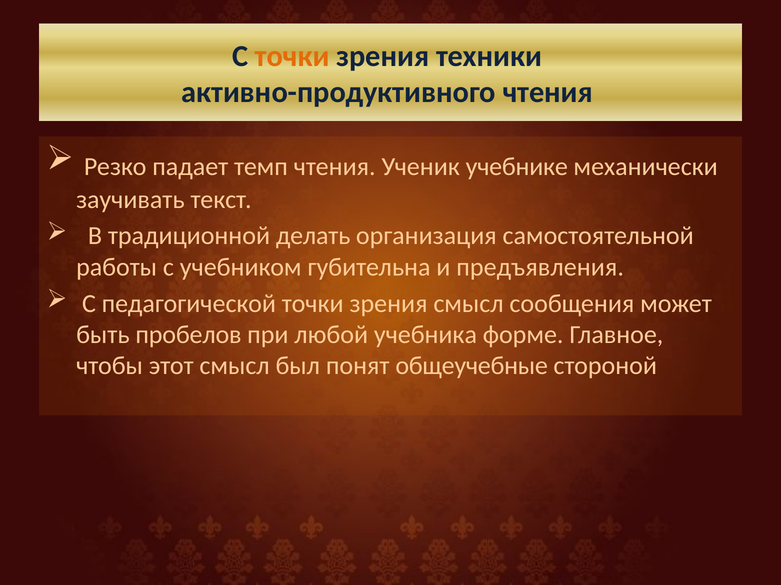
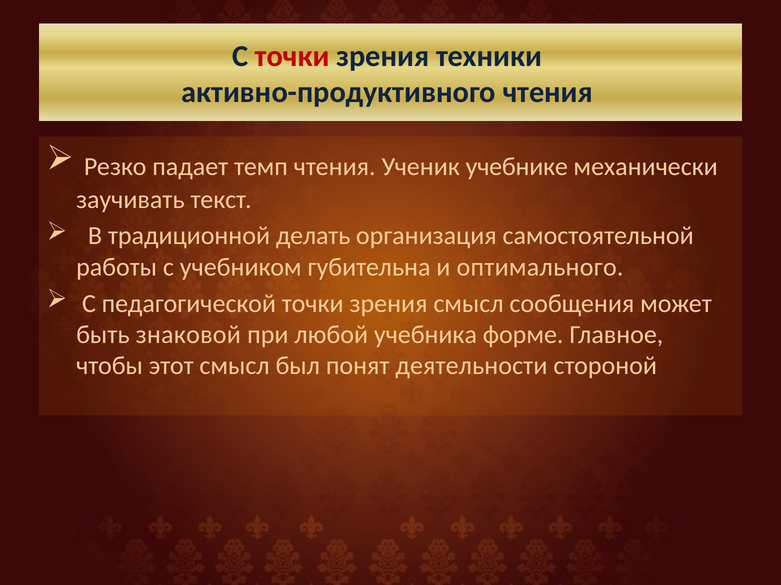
точки colour: orange -> red (292, 56)
предъявления: предъявления -> оптимального (540, 267)
пробелов: пробелов -> знаковой (188, 335)
общеучебные: общеучебные -> деятельности (471, 366)
